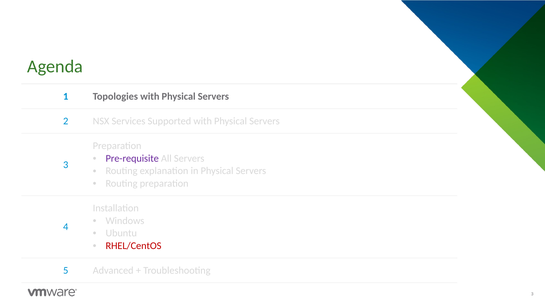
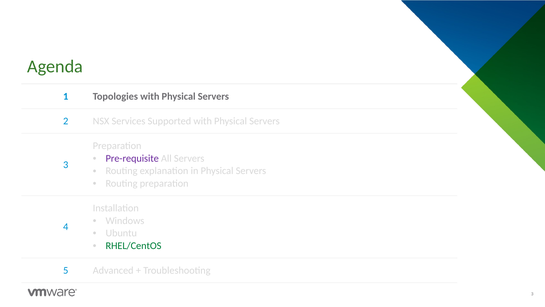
RHEL/CentOS colour: red -> green (133, 245)
